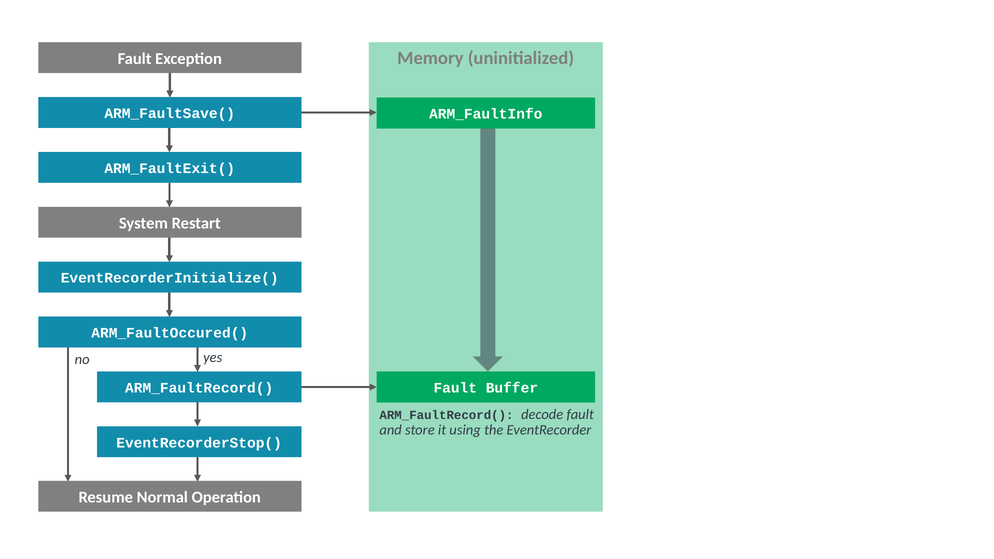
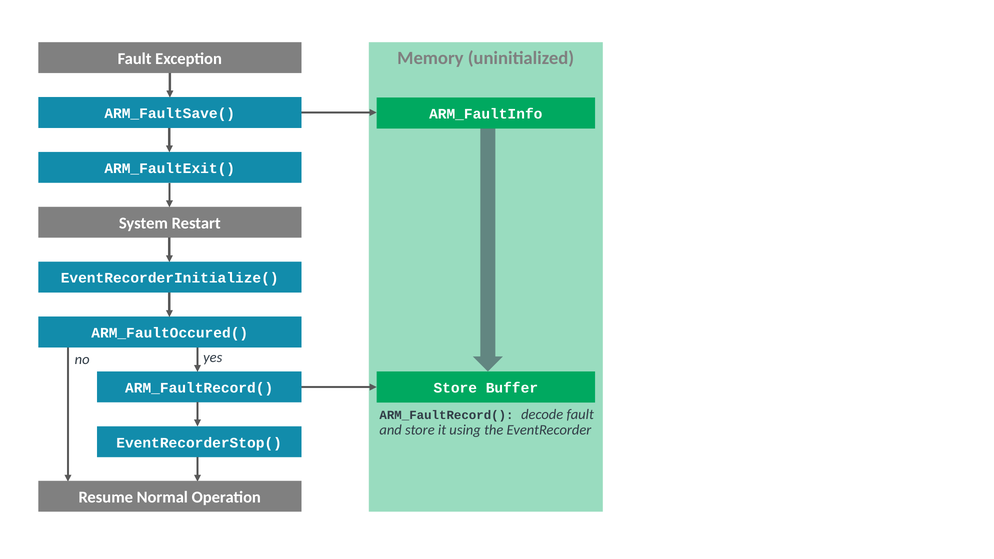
Fault: Fault -> Store (455, 388)
